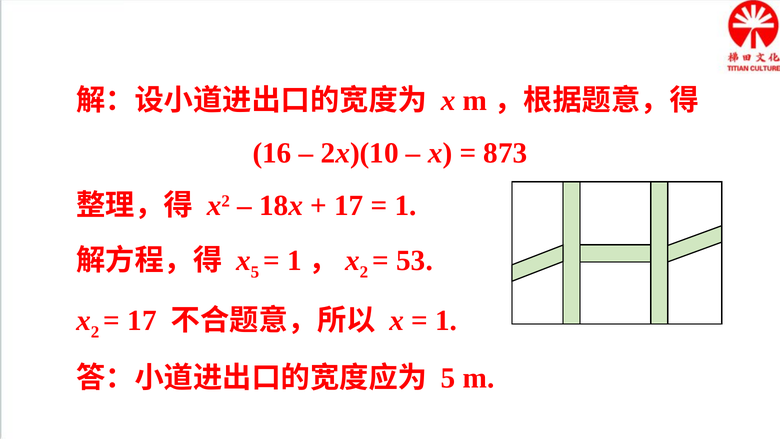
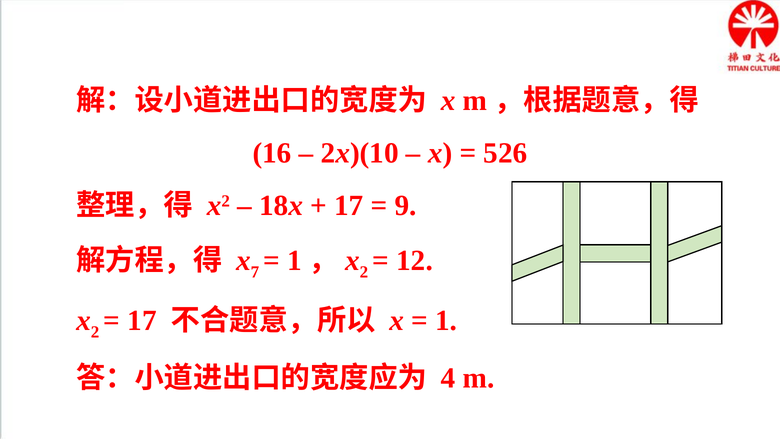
873: 873 -> 526 (505, 153)
1: 1 -> 9 (406, 206)
x 5: 5 -> 7 (255, 272)
53: 53 -> 12 (415, 261)
5: 5 -> 4 (448, 378)
